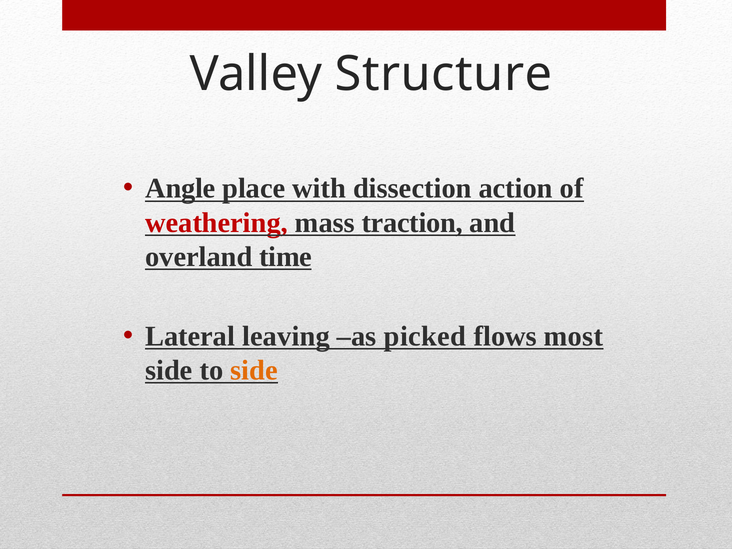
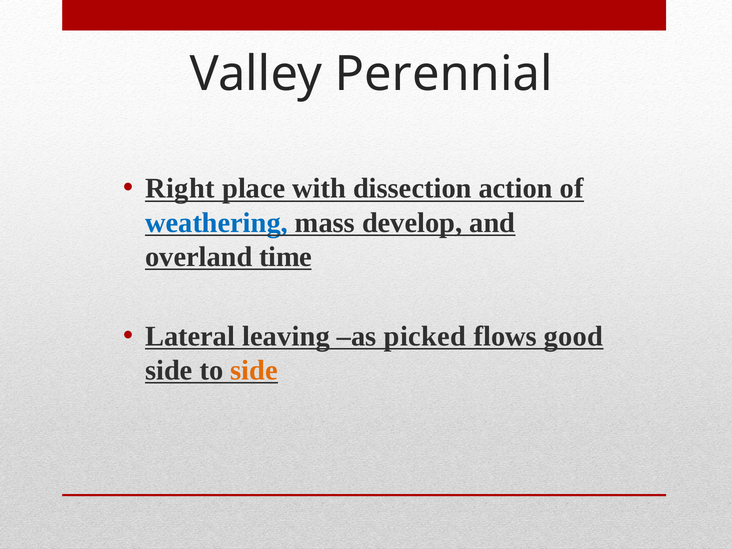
Structure: Structure -> Perennial (444, 74)
Angle: Angle -> Right (180, 189)
weathering colour: red -> blue (217, 223)
traction: traction -> develop (412, 223)
most: most -> good (574, 336)
